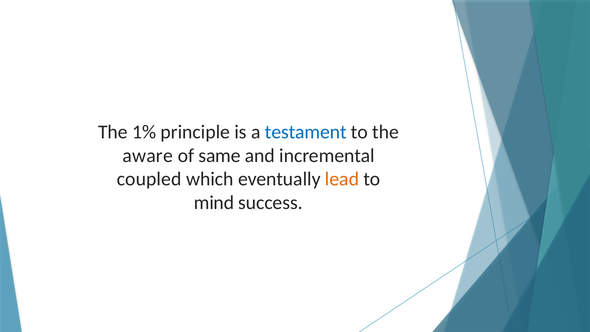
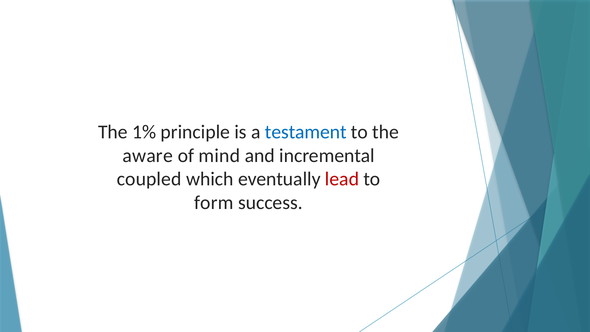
same: same -> mind (219, 156)
lead colour: orange -> red (342, 179)
mind: mind -> form (214, 203)
